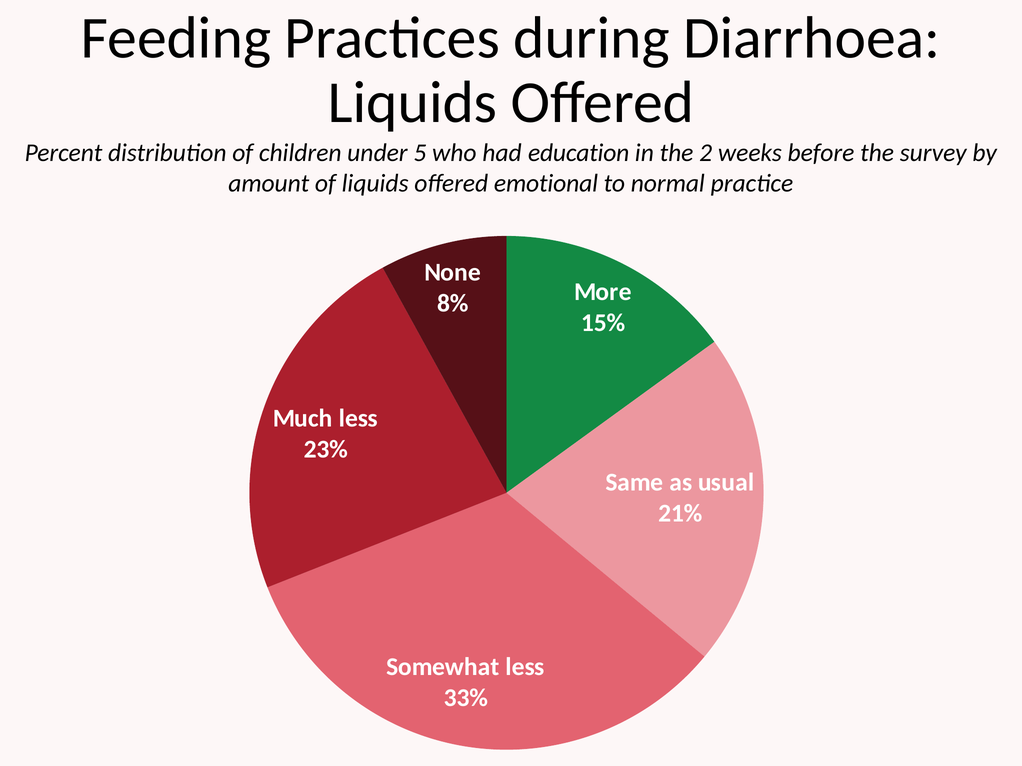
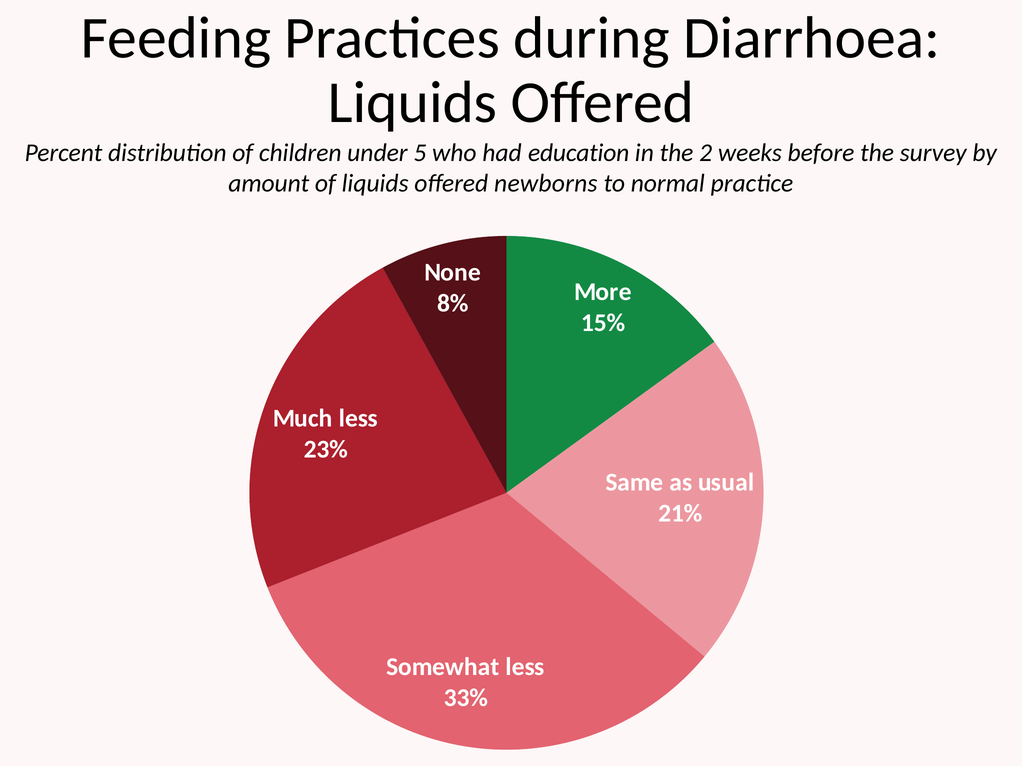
emotional: emotional -> newborns (546, 183)
